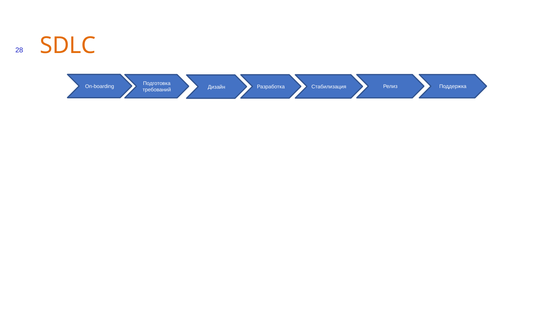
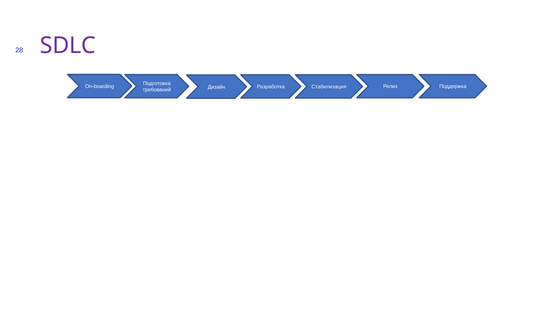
SDLC colour: orange -> purple (68, 46)
